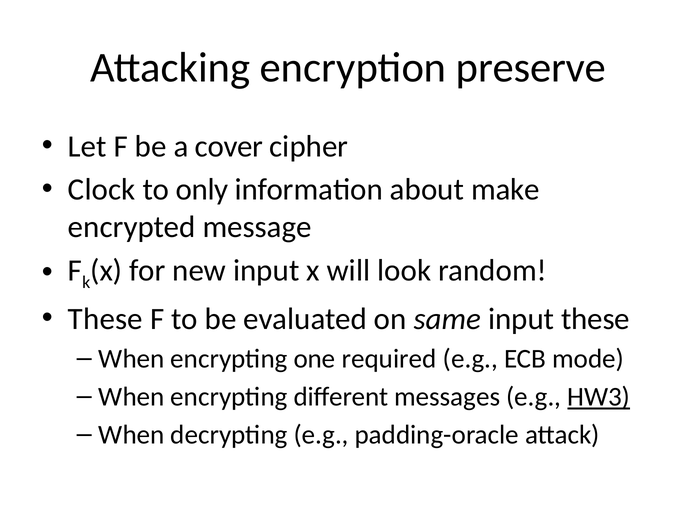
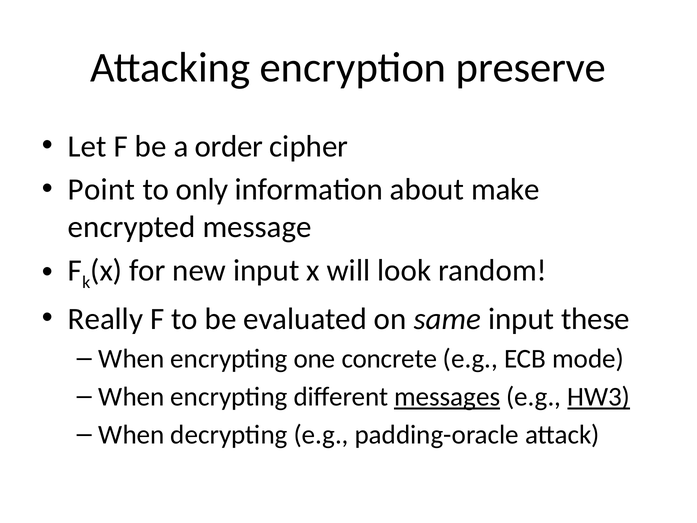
cover: cover -> order (229, 146)
Clock: Clock -> Point (102, 190)
These: These -> Really (106, 319)
required: required -> concrete (389, 359)
messages underline: none -> present (447, 397)
